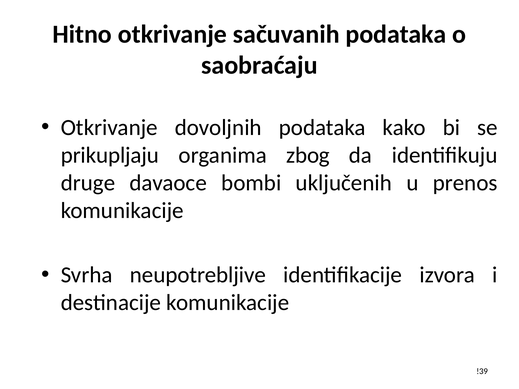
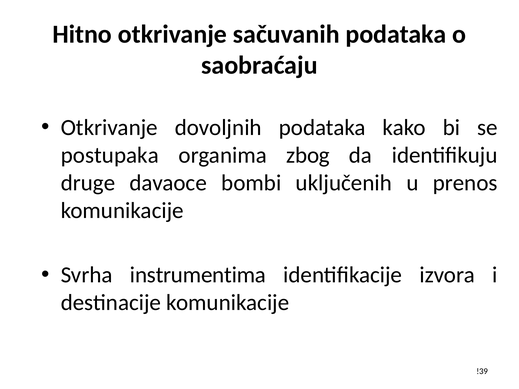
prikupljaju: prikupljaju -> postupaka (110, 155)
neupotrebljive: neupotrebljive -> instrumentima (198, 275)
